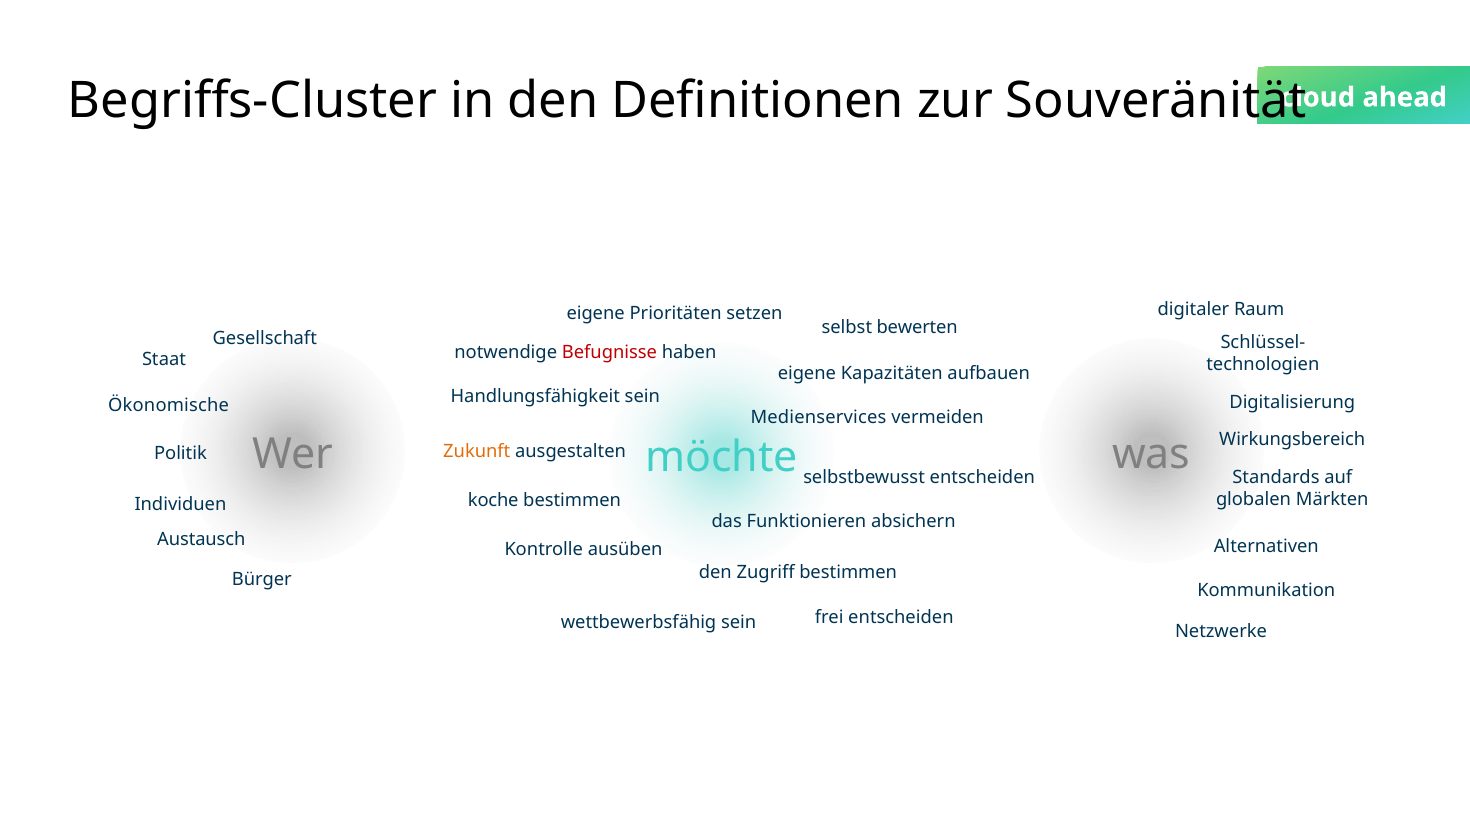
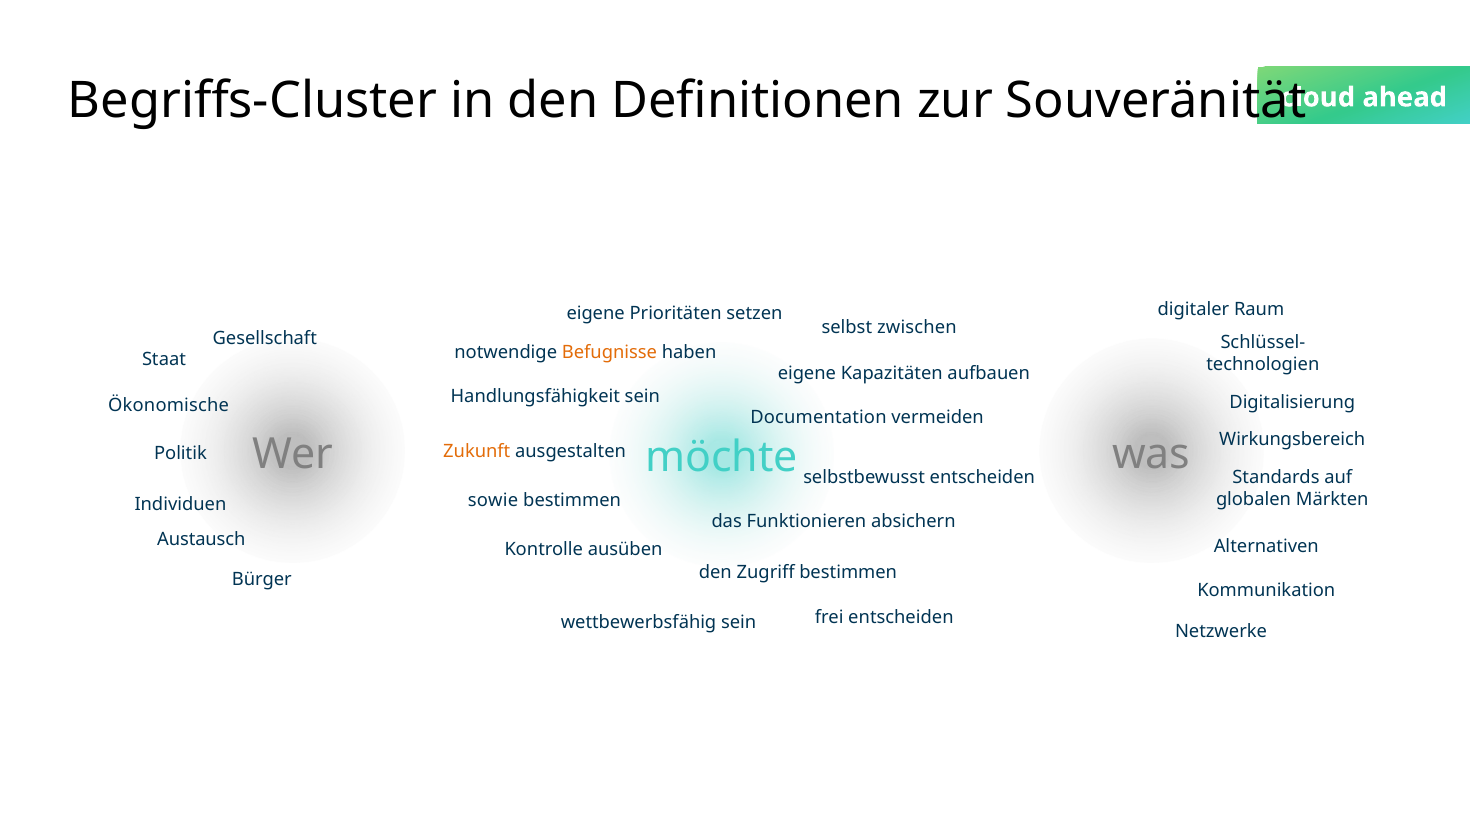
bewerten: bewerten -> zwischen (917, 327)
Befugnisse colour: red -> orange (609, 353)
Medienservices: Medienservices -> Documentation (818, 417)
koche: koche -> sowie (493, 500)
